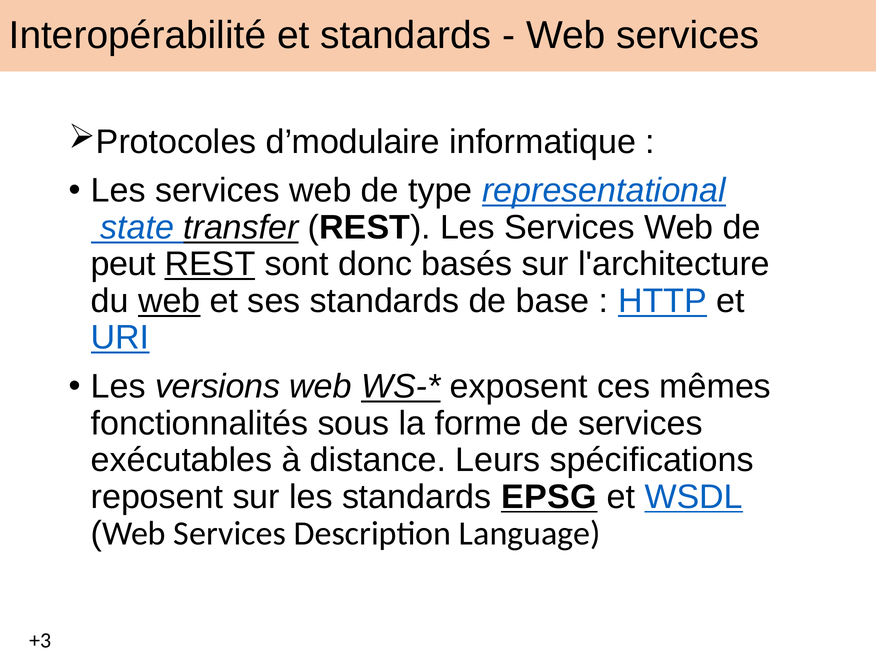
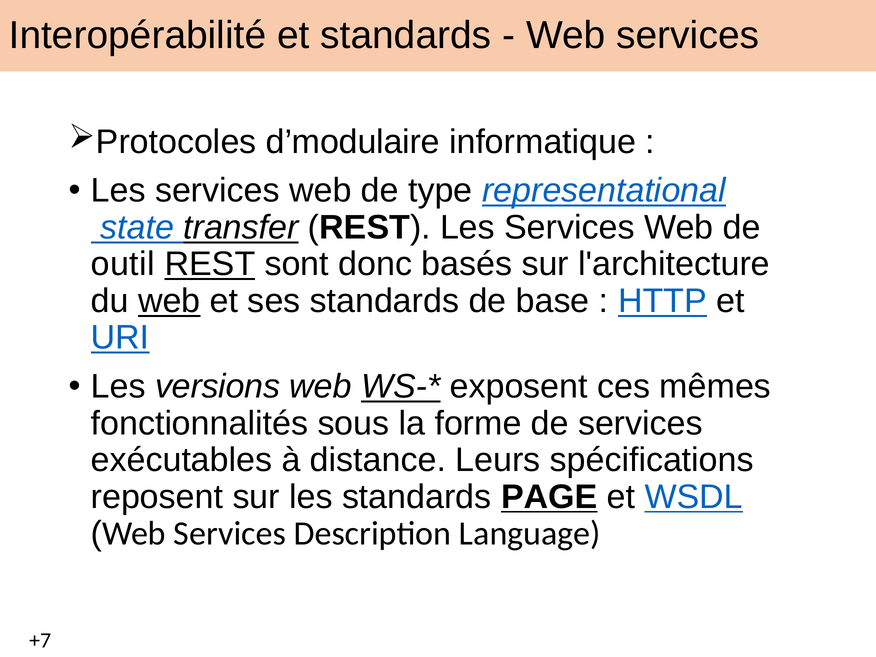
peut: peut -> outil (123, 264)
EPSG: EPSG -> PAGE (549, 497)
+3: +3 -> +7 (40, 641)
